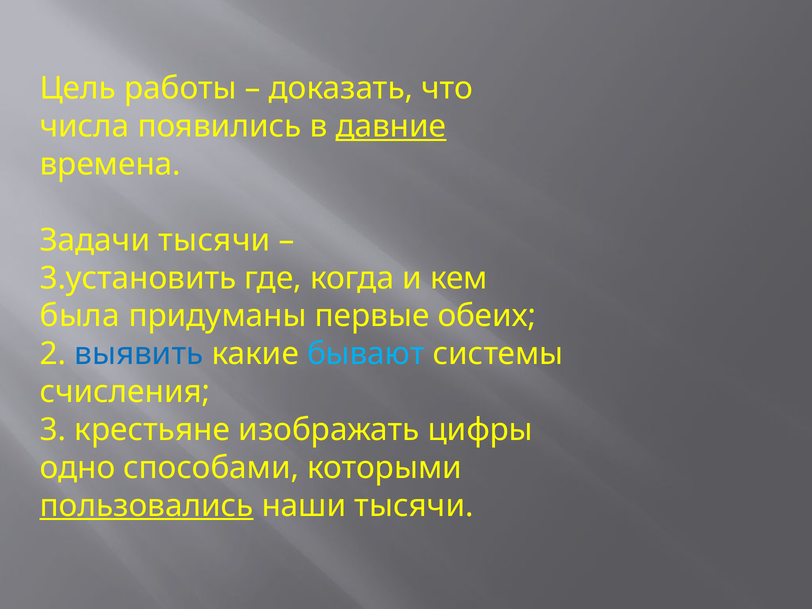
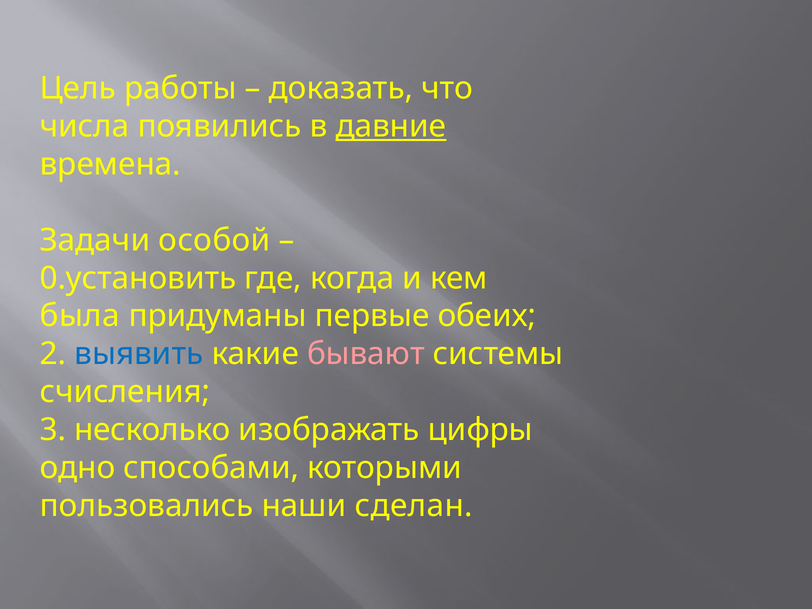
Задачи тысячи: тысячи -> особой (214, 240)
3.установить: 3.установить -> 0.установить (138, 278)
бывают colour: light blue -> pink (366, 354)
крестьяне: крестьяне -> несколько (152, 430)
пользовались underline: present -> none (147, 506)
наши тысячи: тысячи -> сделан (414, 506)
